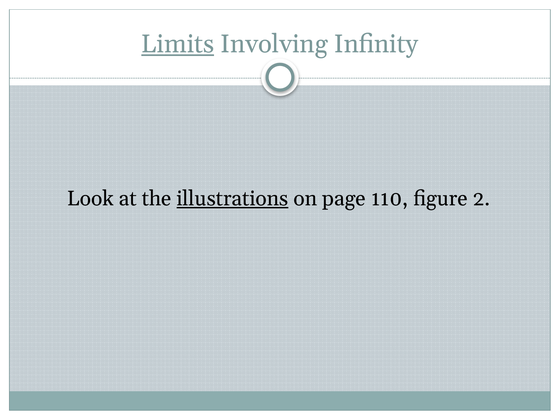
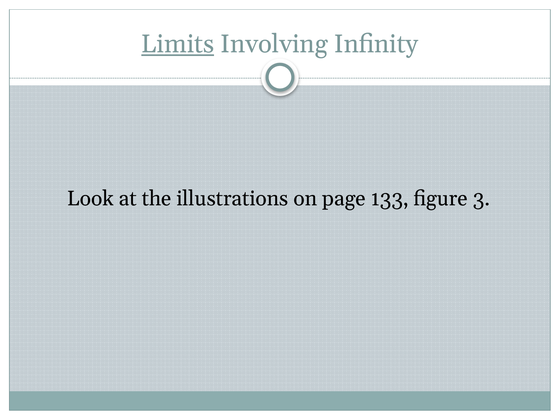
illustrations underline: present -> none (232, 199)
110: 110 -> 133 (390, 199)
2: 2 -> 3 (481, 199)
